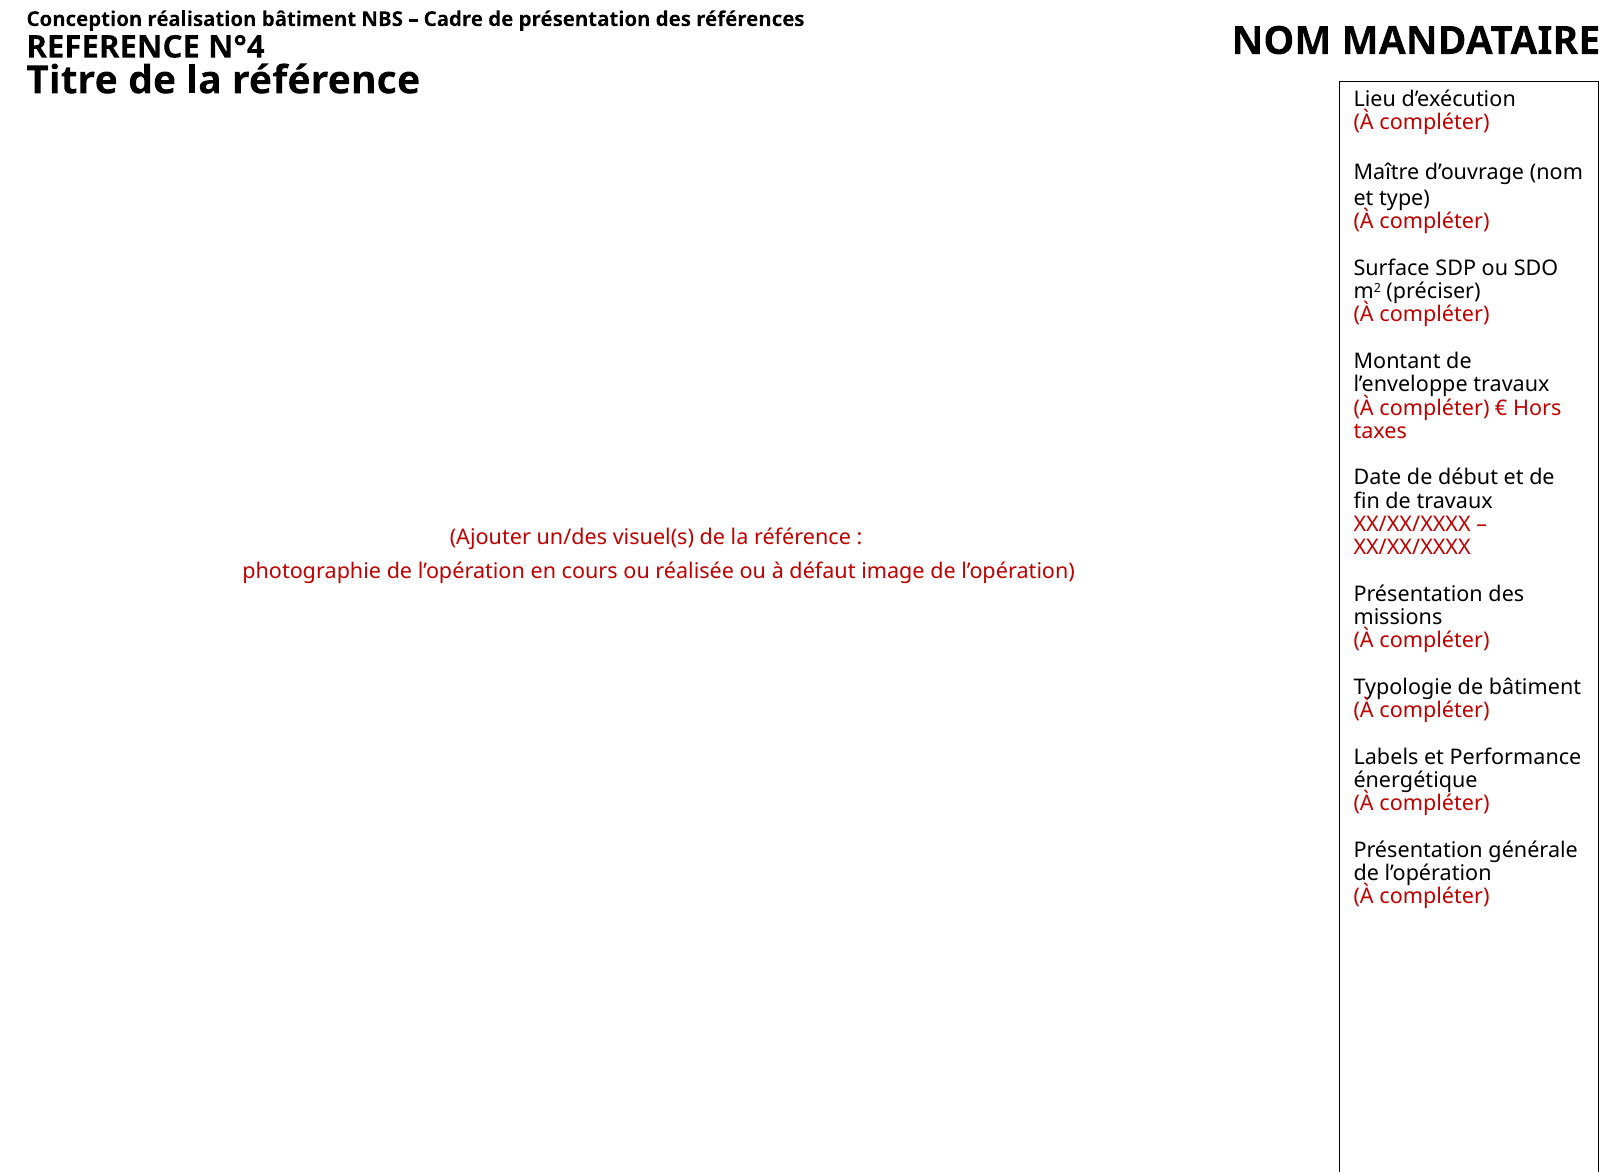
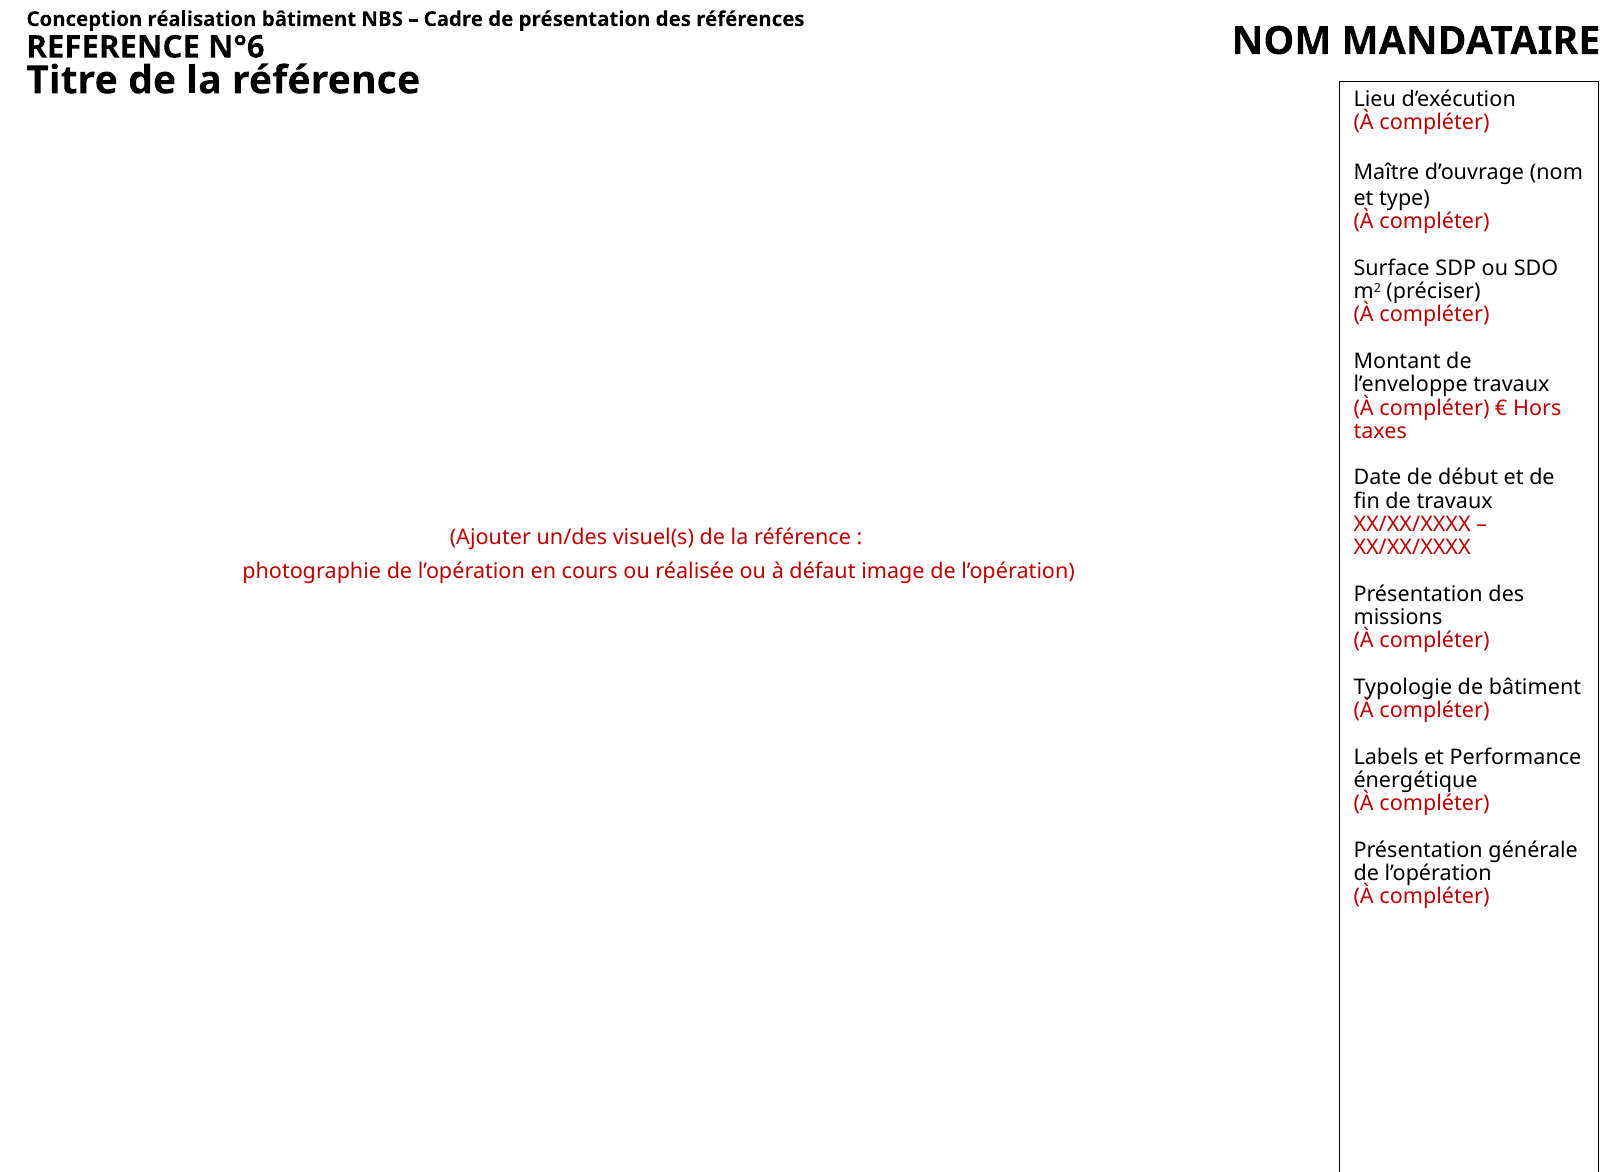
N°4: N°4 -> N°6 (236, 47)
